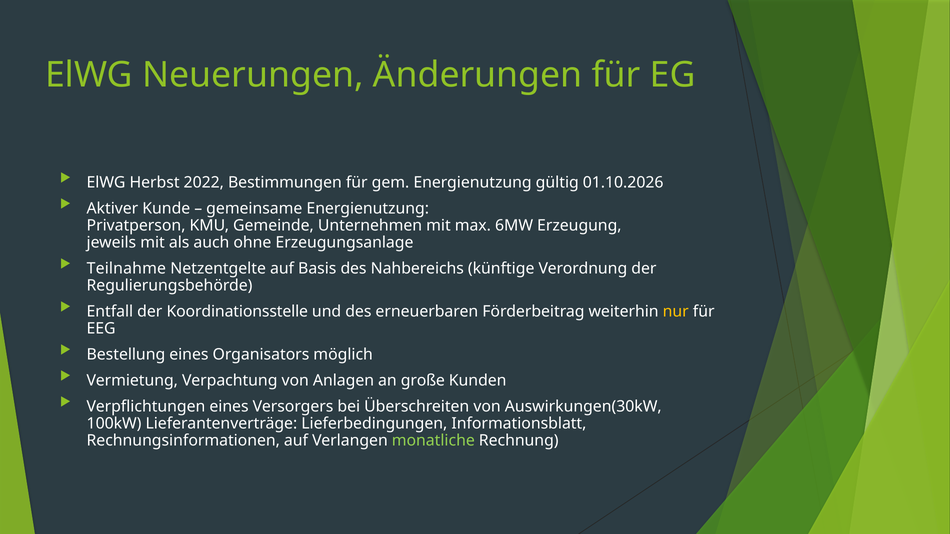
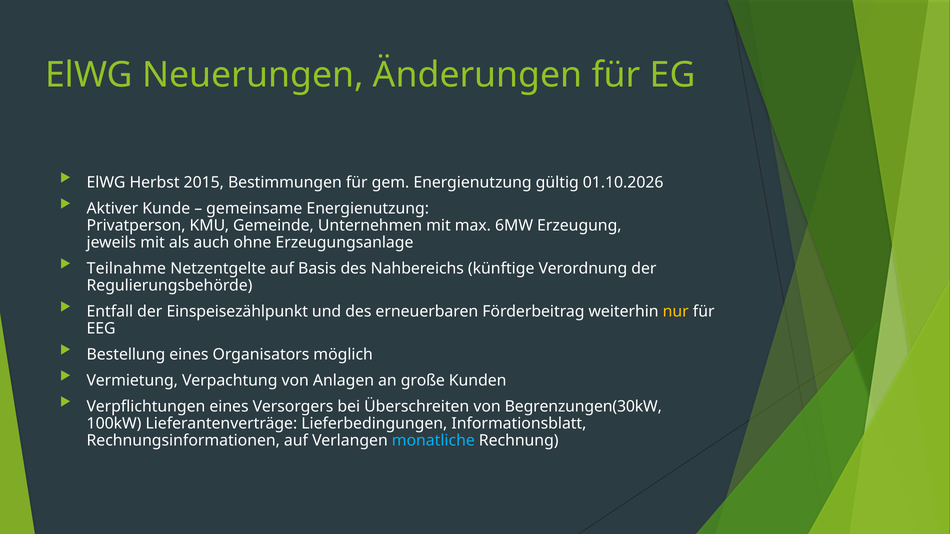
2022: 2022 -> 2015 (204, 183)
Koordinationsstelle: Koordinationsstelle -> Einspeisezählpunkt (237, 312)
Auswirkungen(30kW: Auswirkungen(30kW -> Begrenzungen(30kW (583, 407)
monatliche colour: light green -> light blue (433, 441)
